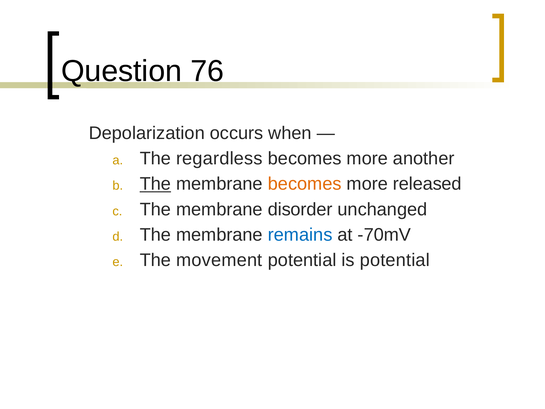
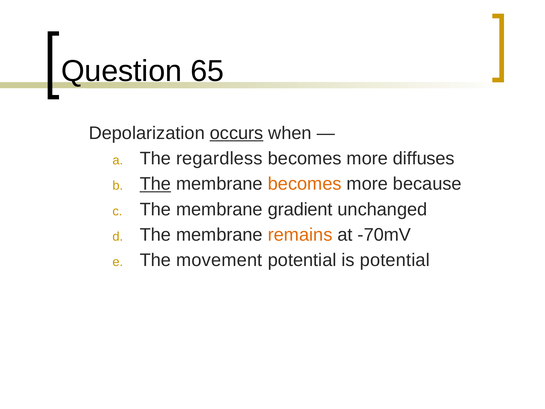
76: 76 -> 65 (207, 71)
occurs underline: none -> present (237, 133)
another: another -> diffuses (424, 158)
released: released -> because (427, 184)
disorder: disorder -> gradient (300, 209)
remains colour: blue -> orange (300, 235)
